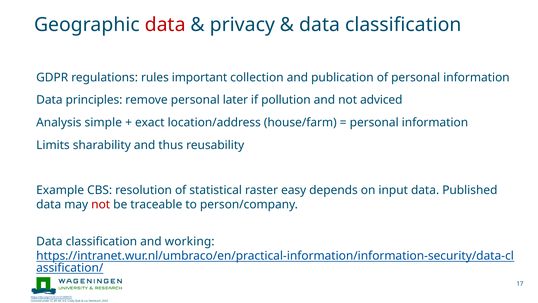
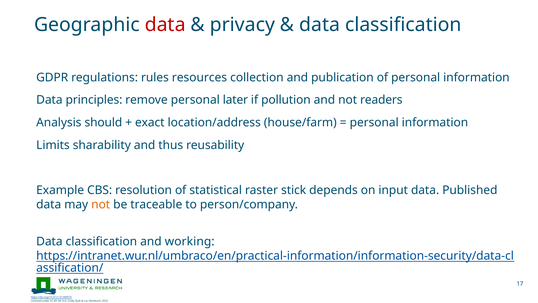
important: important -> resources (199, 77)
adviced: adviced -> readers (381, 100)
simple: simple -> should (103, 122)
easy: easy -> stick (294, 190)
not colour: red -> orange (101, 204)
